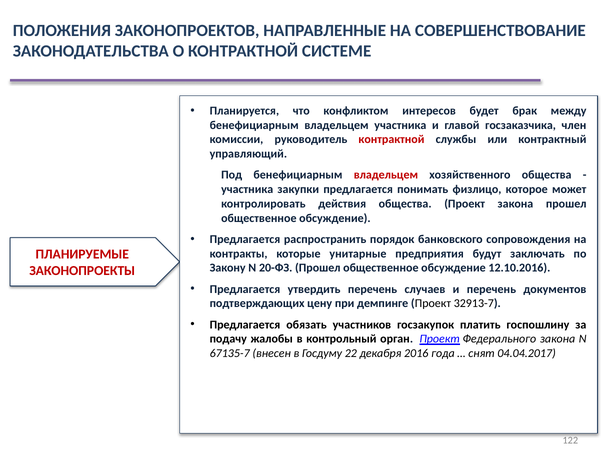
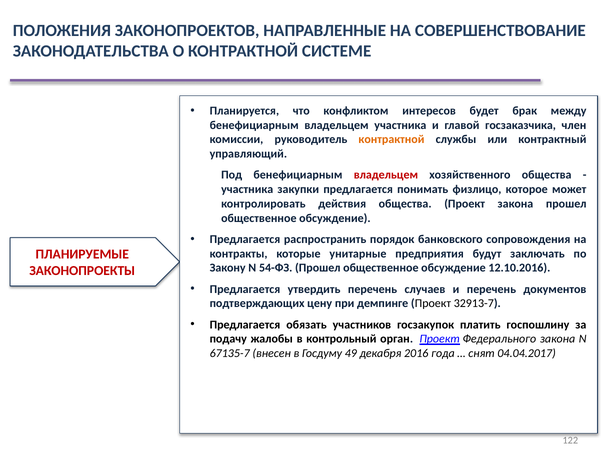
контрактной colour: red -> orange (391, 140)
20-ФЗ: 20-ФЗ -> 54-ФЗ (276, 268)
22: 22 -> 49 (351, 354)
